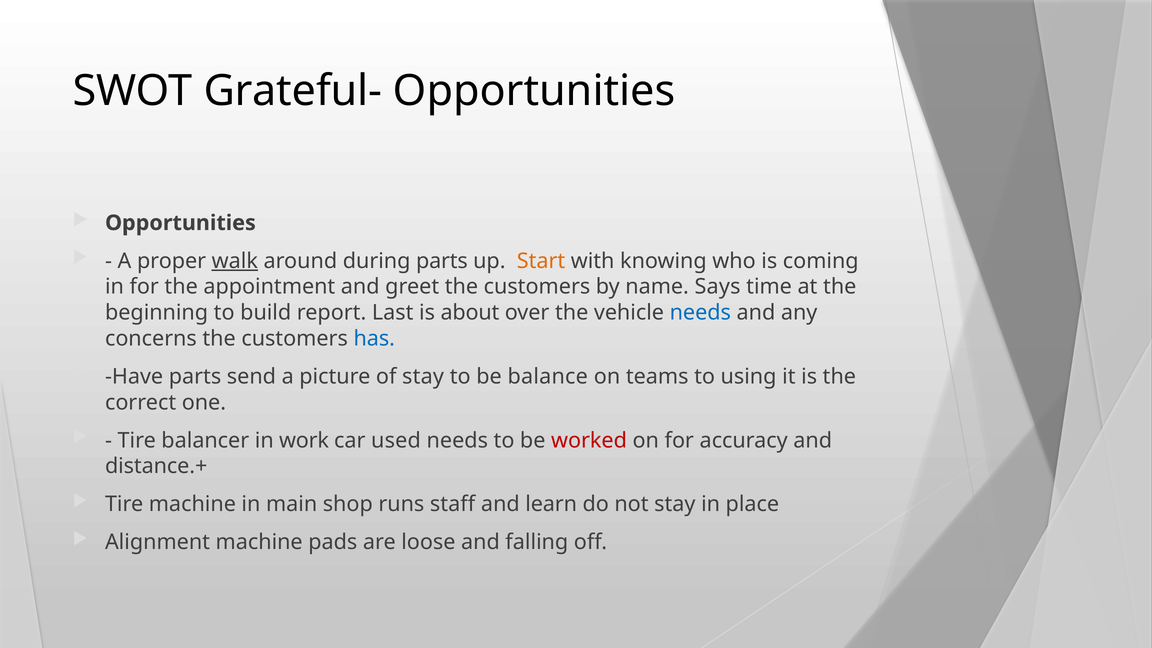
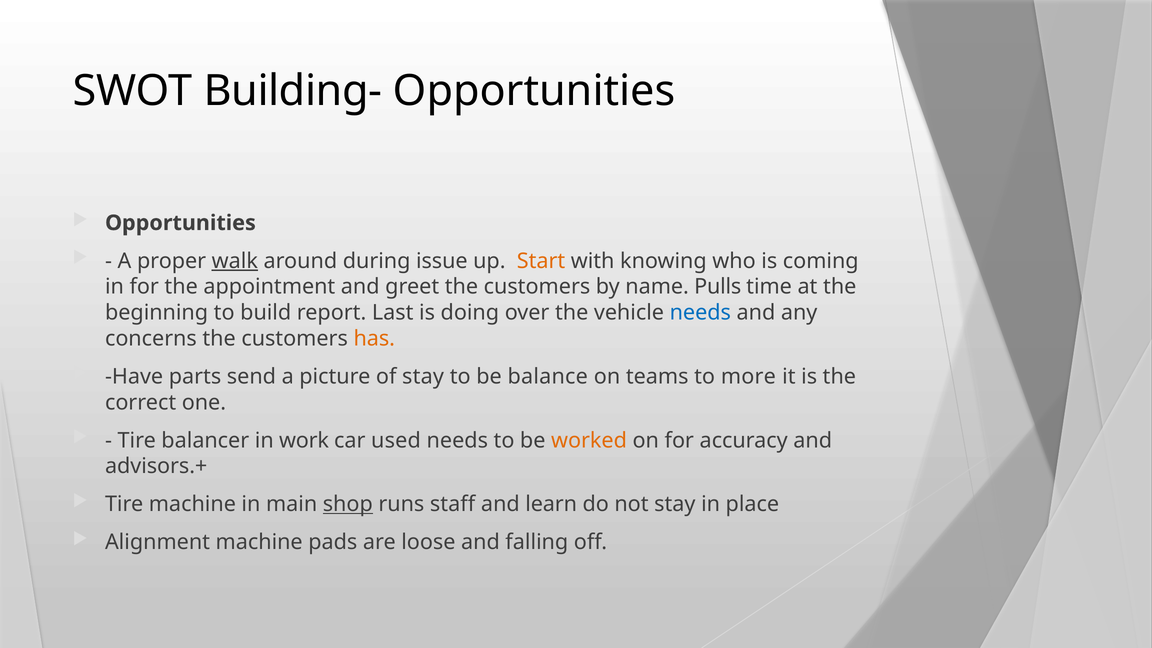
Grateful-: Grateful- -> Building- (293, 91)
during parts: parts -> issue (442, 261)
Says: Says -> Pulls (718, 287)
about: about -> doing (470, 313)
has colour: blue -> orange (374, 339)
using: using -> more (748, 377)
worked colour: red -> orange (589, 440)
distance.+: distance.+ -> advisors.+ (156, 466)
shop underline: none -> present (348, 504)
